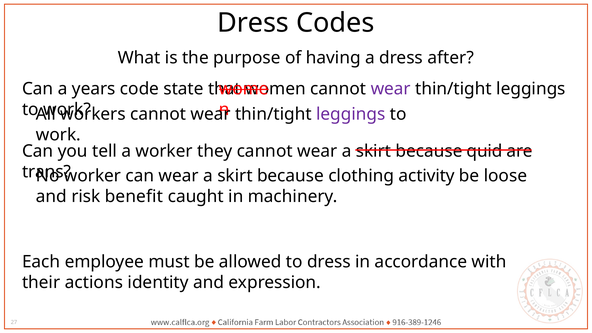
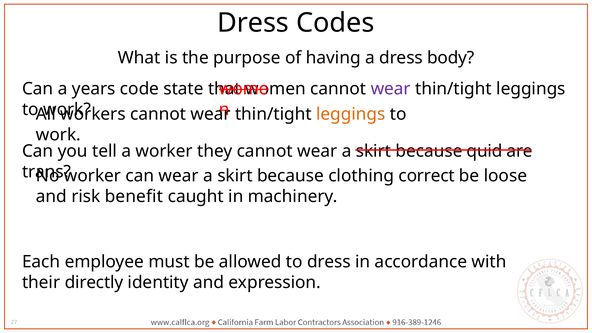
after: after -> body (451, 58)
leggings colour: purple -> orange (351, 114)
activity: activity -> correct (427, 176)
actions: actions -> directly (94, 282)
